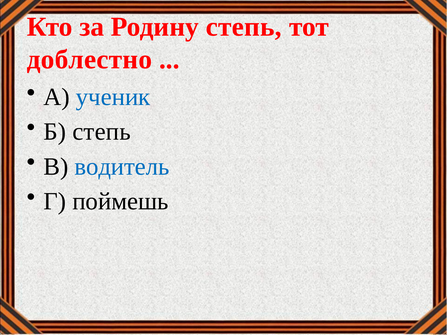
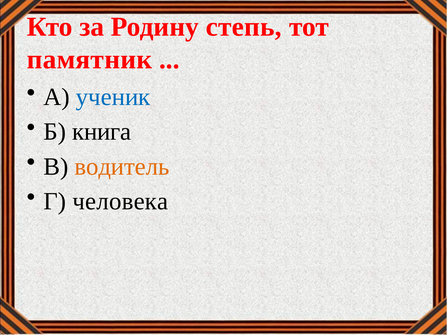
доблестно: доблестно -> памятник (89, 60)
Б степь: степь -> книга (102, 132)
водитель colour: blue -> orange (122, 167)
поймешь: поймешь -> человека (120, 201)
